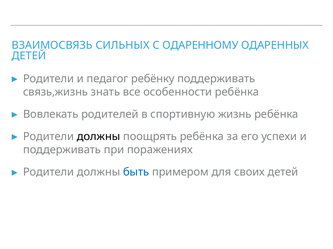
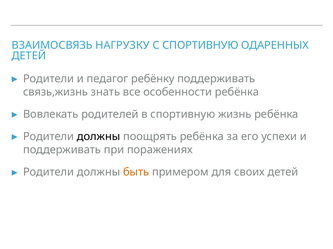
СИЛЬНЫХ: СИЛЬНЫХ -> НАГРУЗКУ (123, 45)
С ОДАРЕННОМУ: ОДАРЕННОМУ -> СПОРТИВНУЮ (200, 45)
быть colour: blue -> orange (136, 173)
